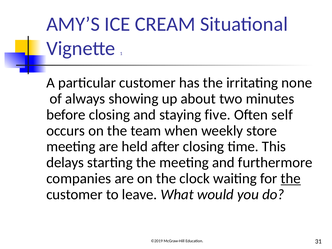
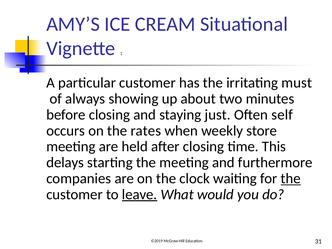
none: none -> must (297, 83)
five: five -> just (218, 115)
team: team -> rates (146, 131)
leave underline: none -> present (140, 194)
